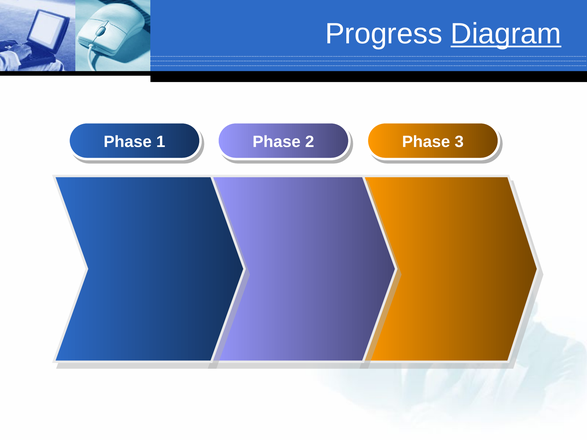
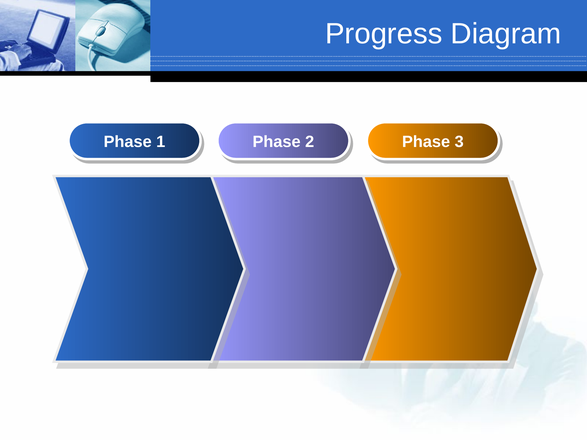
Diagram underline: present -> none (506, 34)
